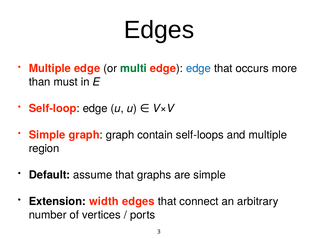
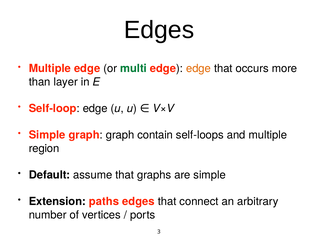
edge colour: blue -> orange (198, 68)
must: must -> layer (66, 82)
width: width -> paths (104, 201)
